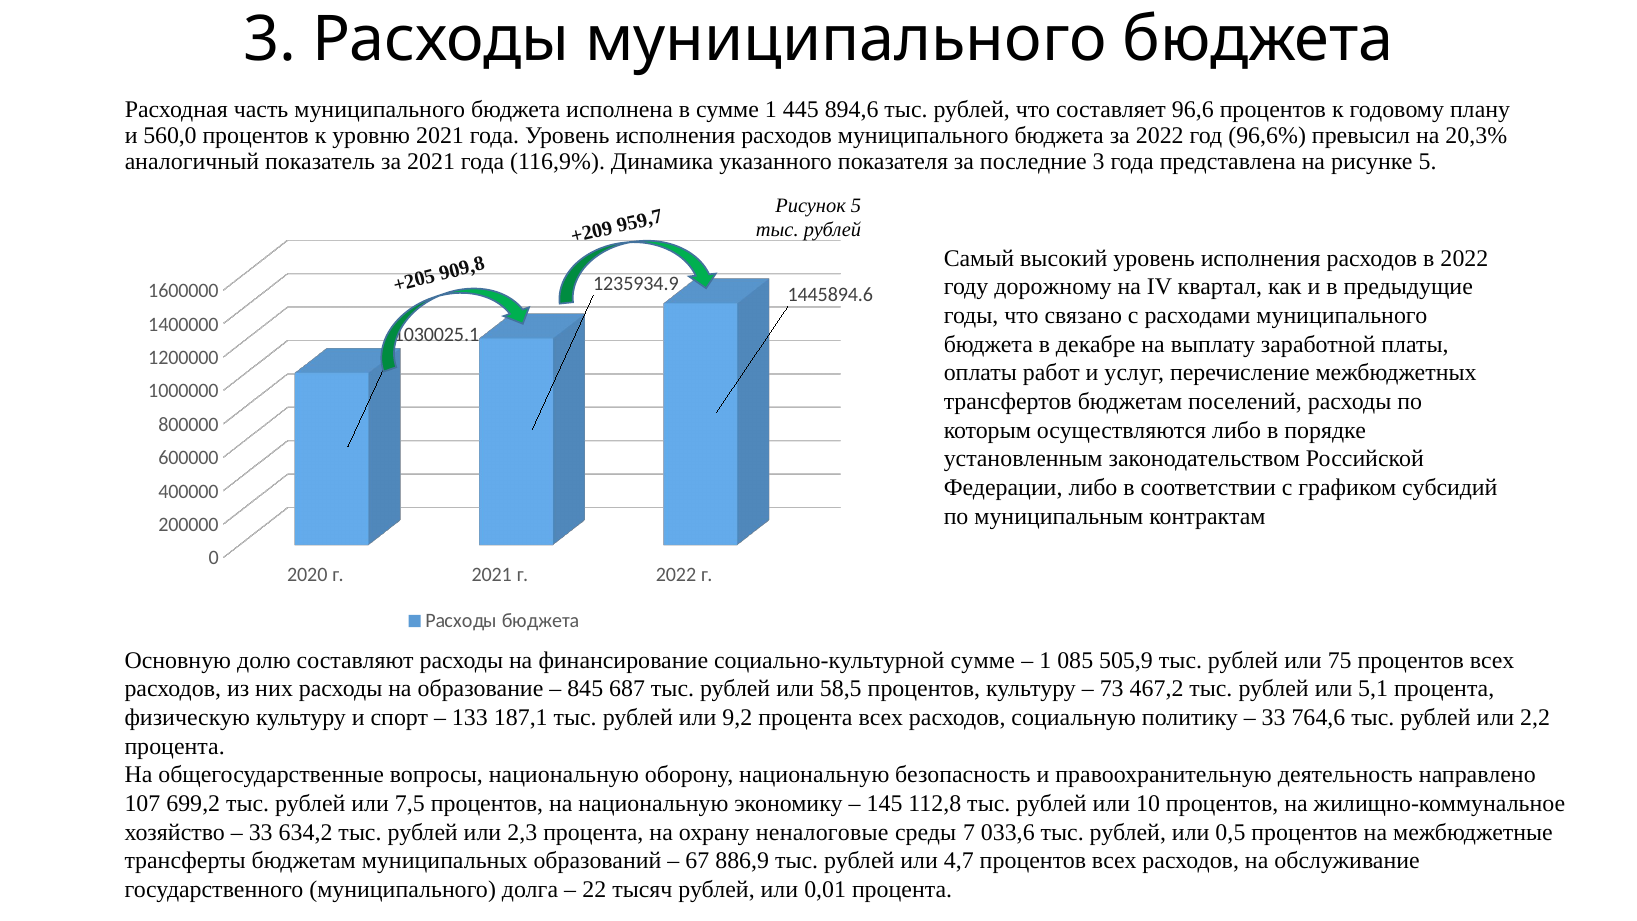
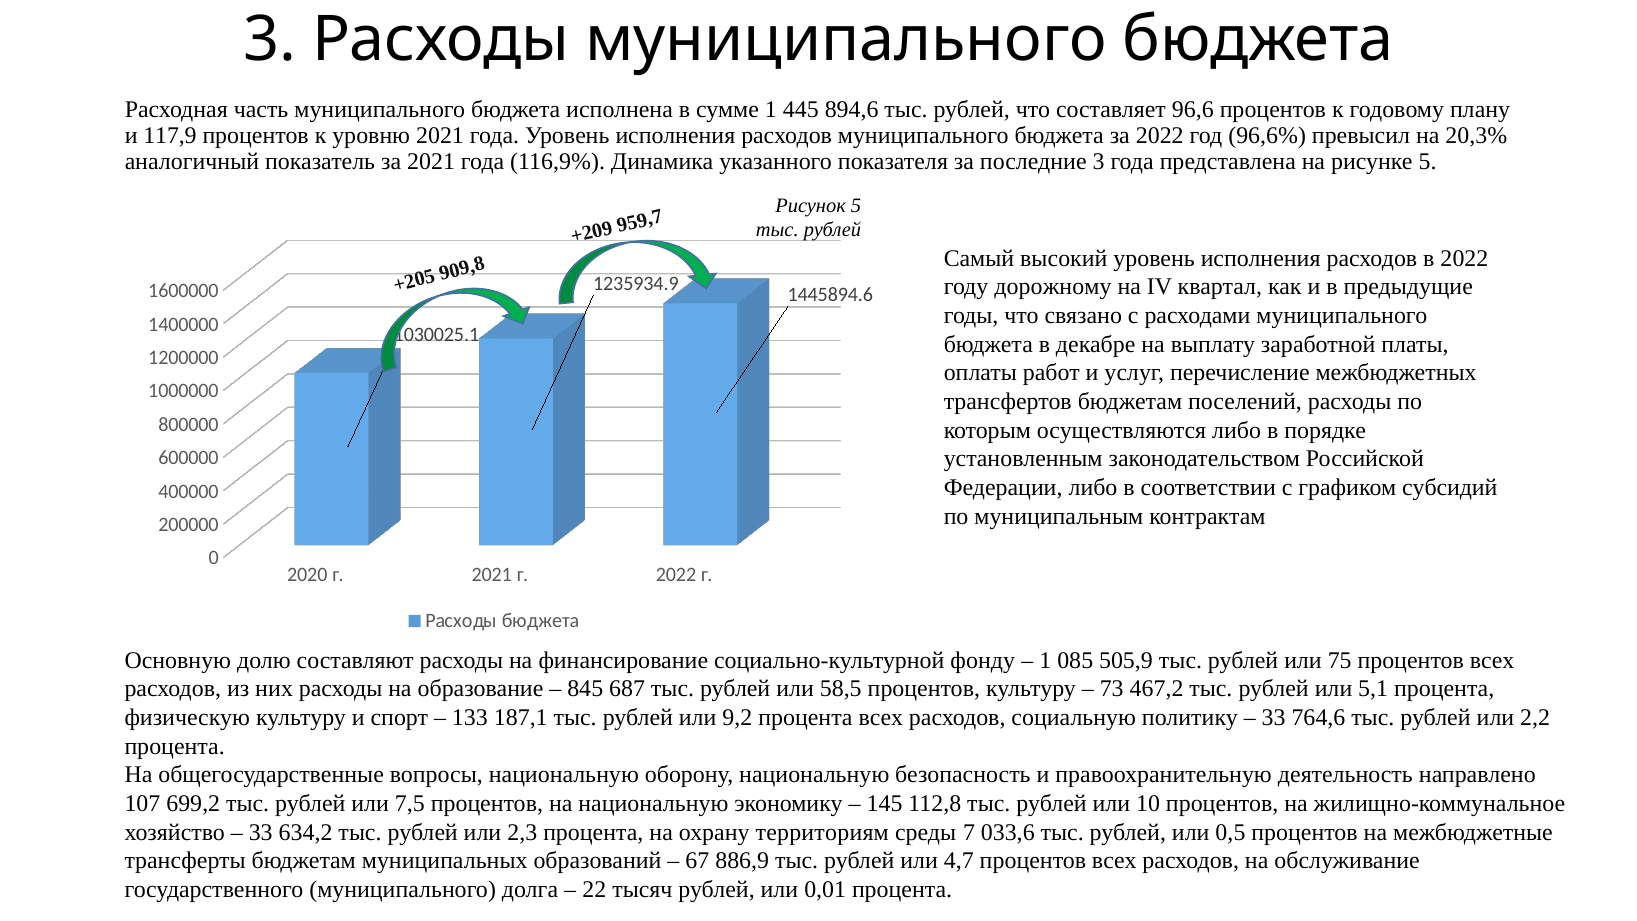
560,0: 560,0 -> 117,9 (170, 136)
социально-культурной сумме: сумме -> фонду (983, 660)
неналоговые: неналоговые -> территориям (822, 832)
